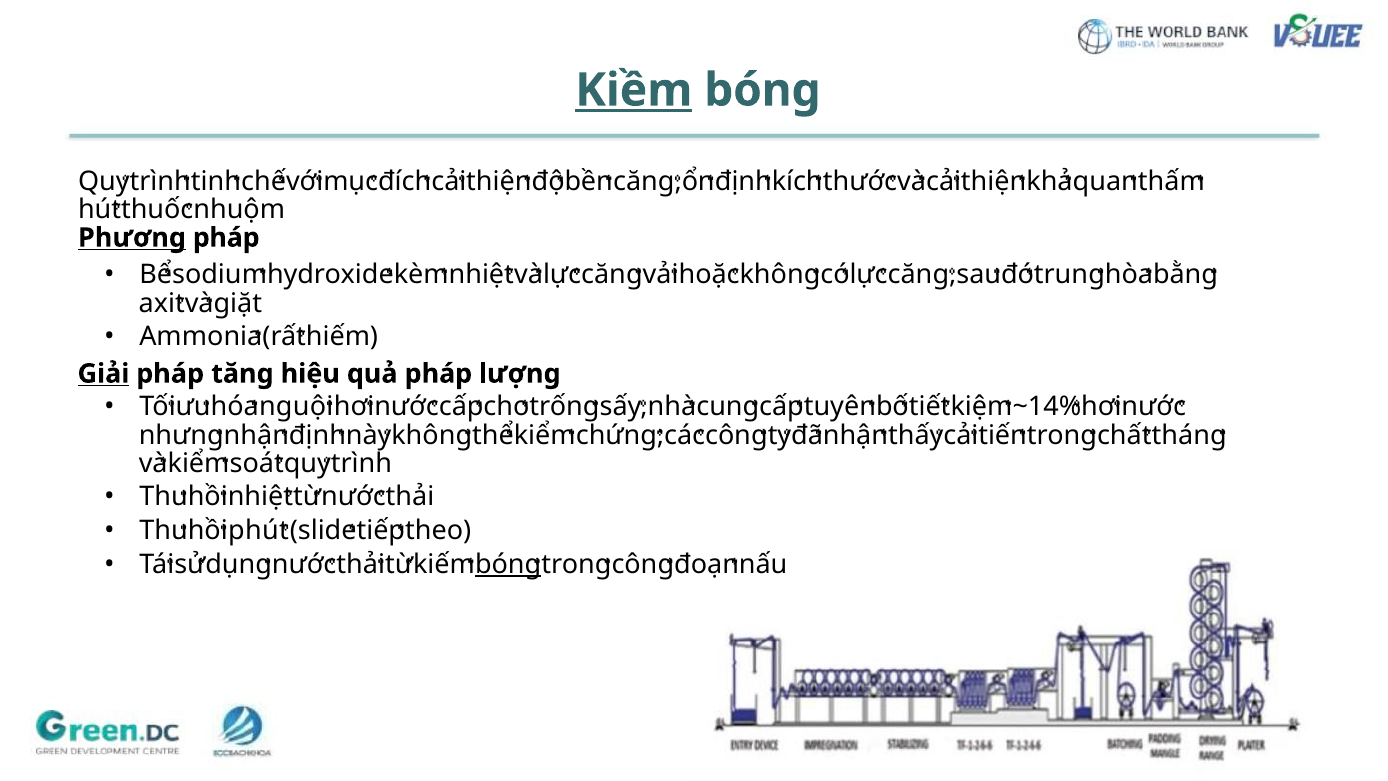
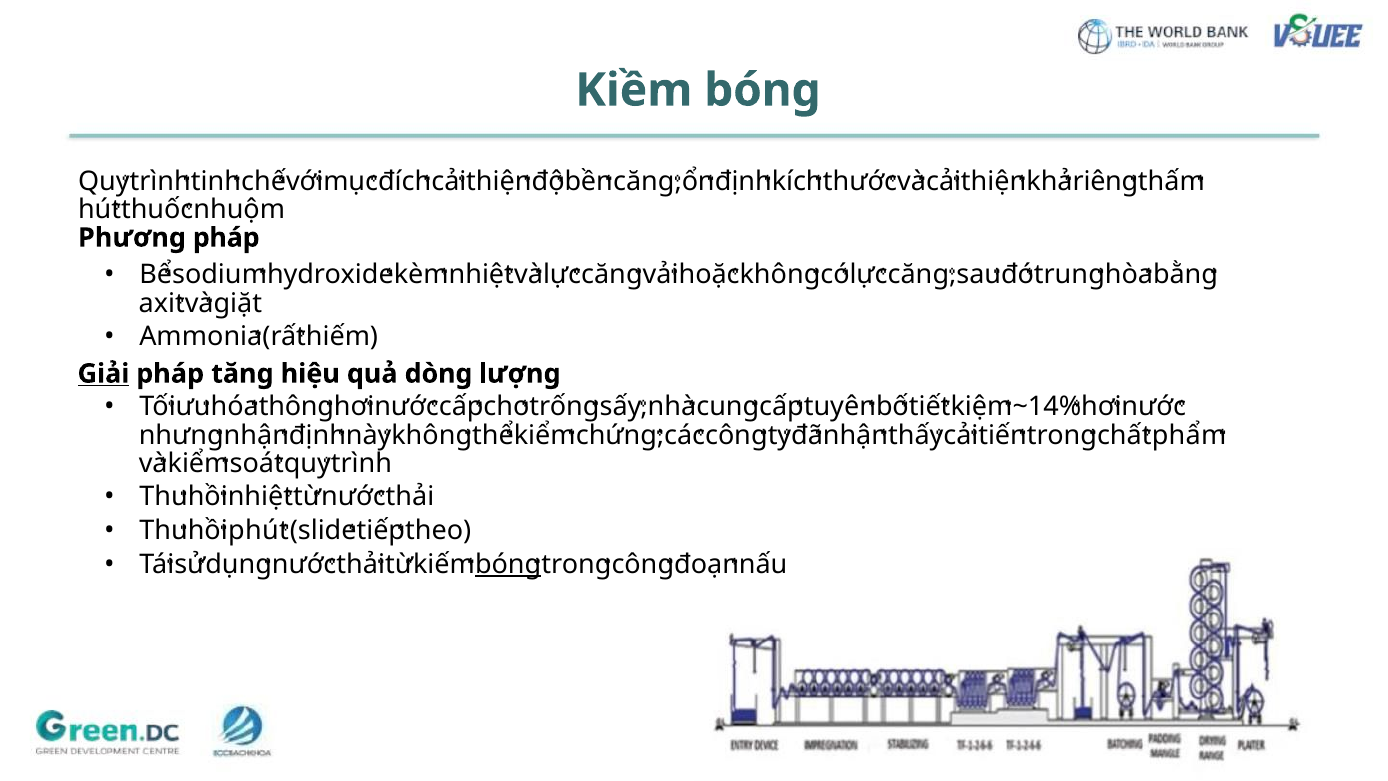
Kiềm underline: present -> none (634, 90)
quan: quan -> riêng (1105, 181)
Phương underline: present -> none (132, 238)
quả pháp: pháp -> dòng (439, 374)
nguội: nguội -> thông (296, 407)
tháng: tháng -> phẩm (1189, 436)
